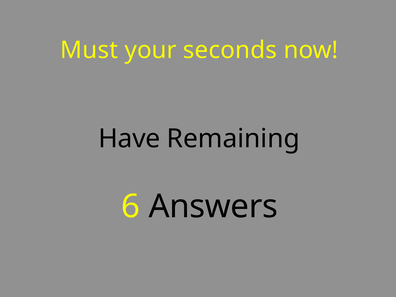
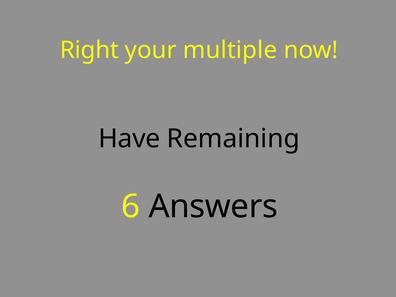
Must: Must -> Right (89, 50)
seconds: seconds -> multiple (230, 50)
